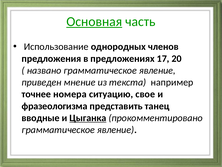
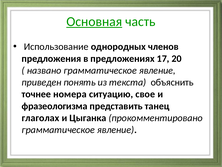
мнение: мнение -> понять (80, 82)
например: например -> объяснить (172, 82)
вводные: вводные -> глаголах (41, 118)
Цыганка underline: present -> none (88, 118)
